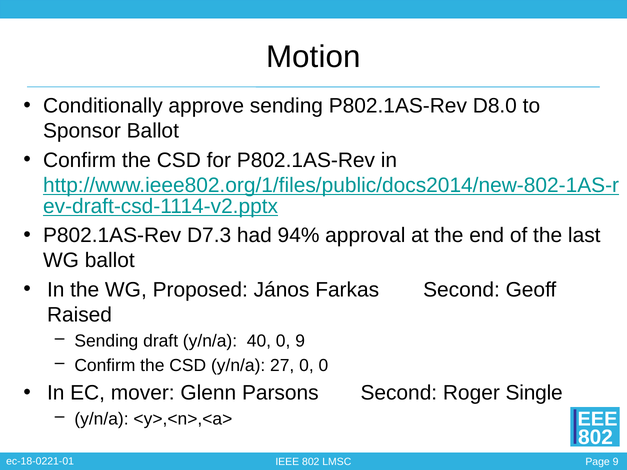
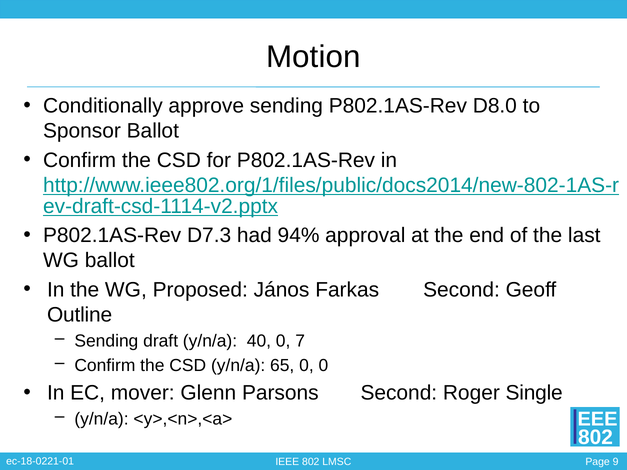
Raised: Raised -> Outline (80, 315)
0 9: 9 -> 7 (300, 341)
27: 27 -> 65 (282, 366)
